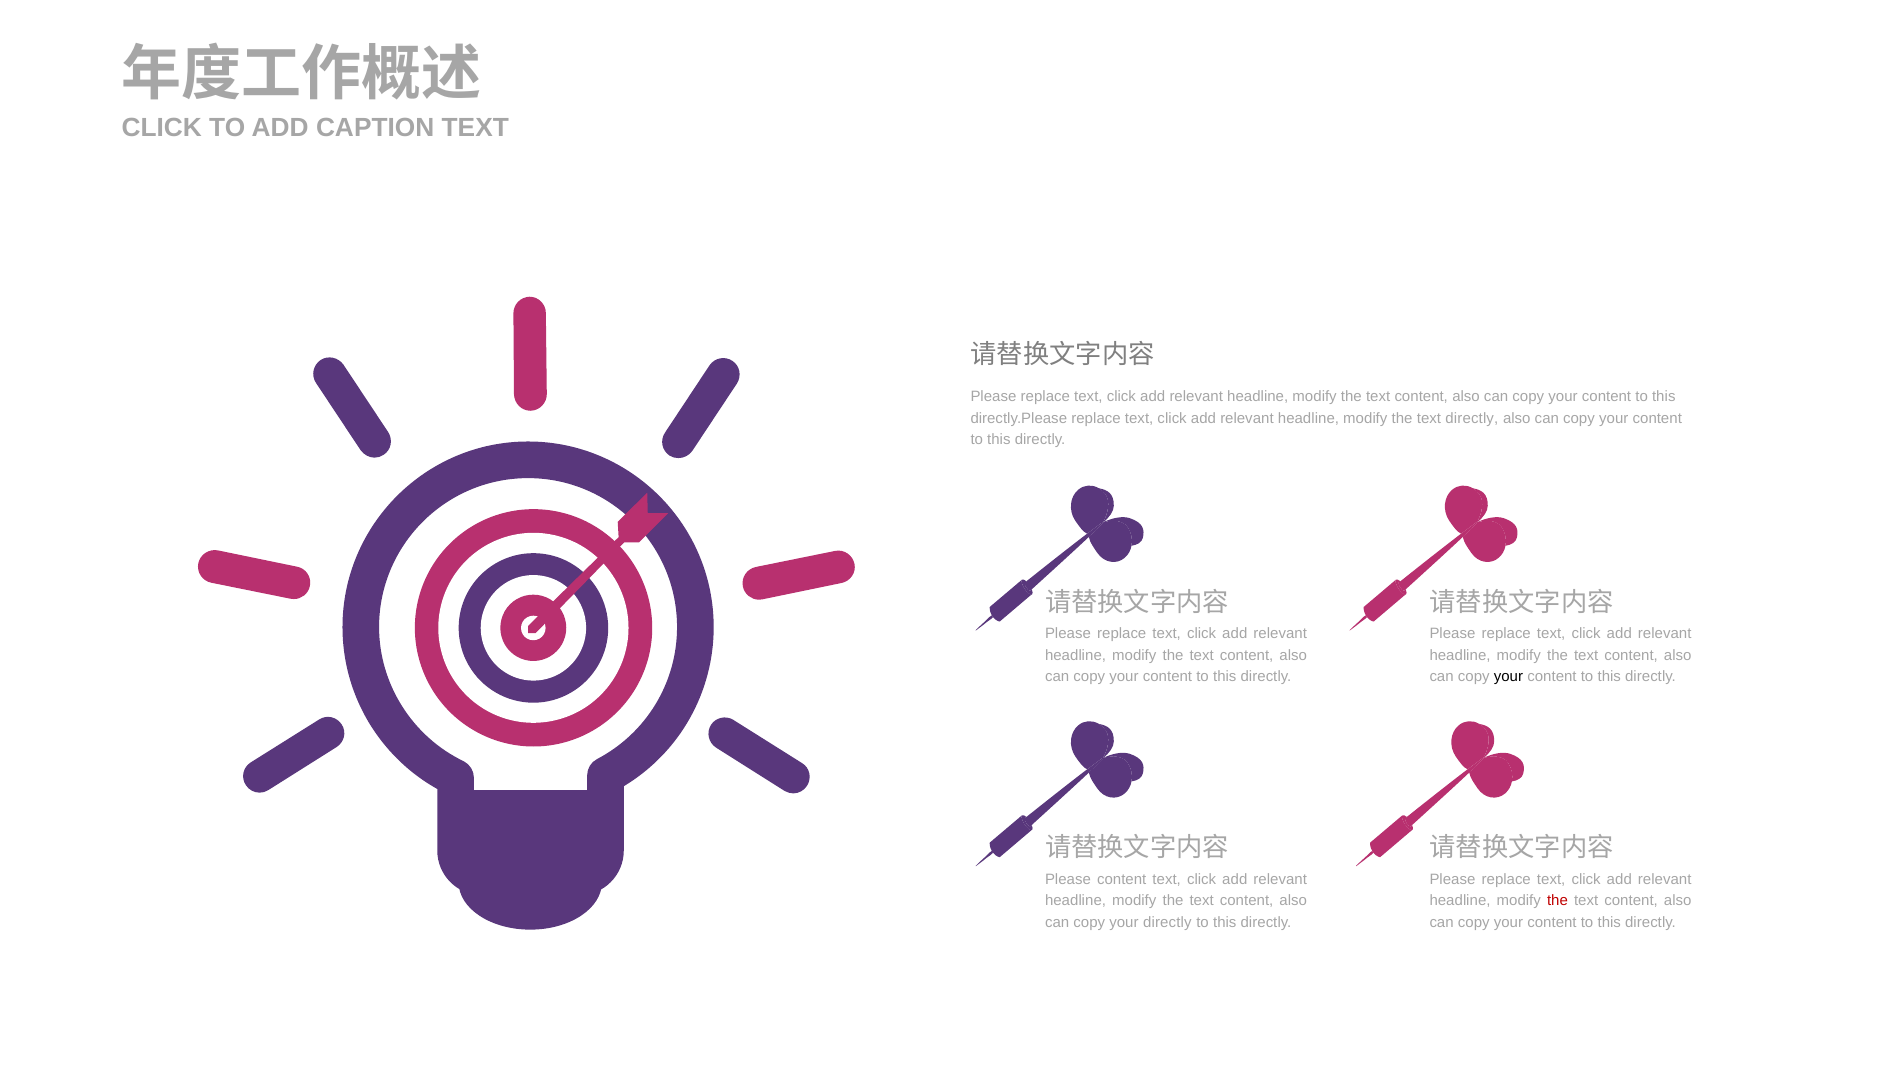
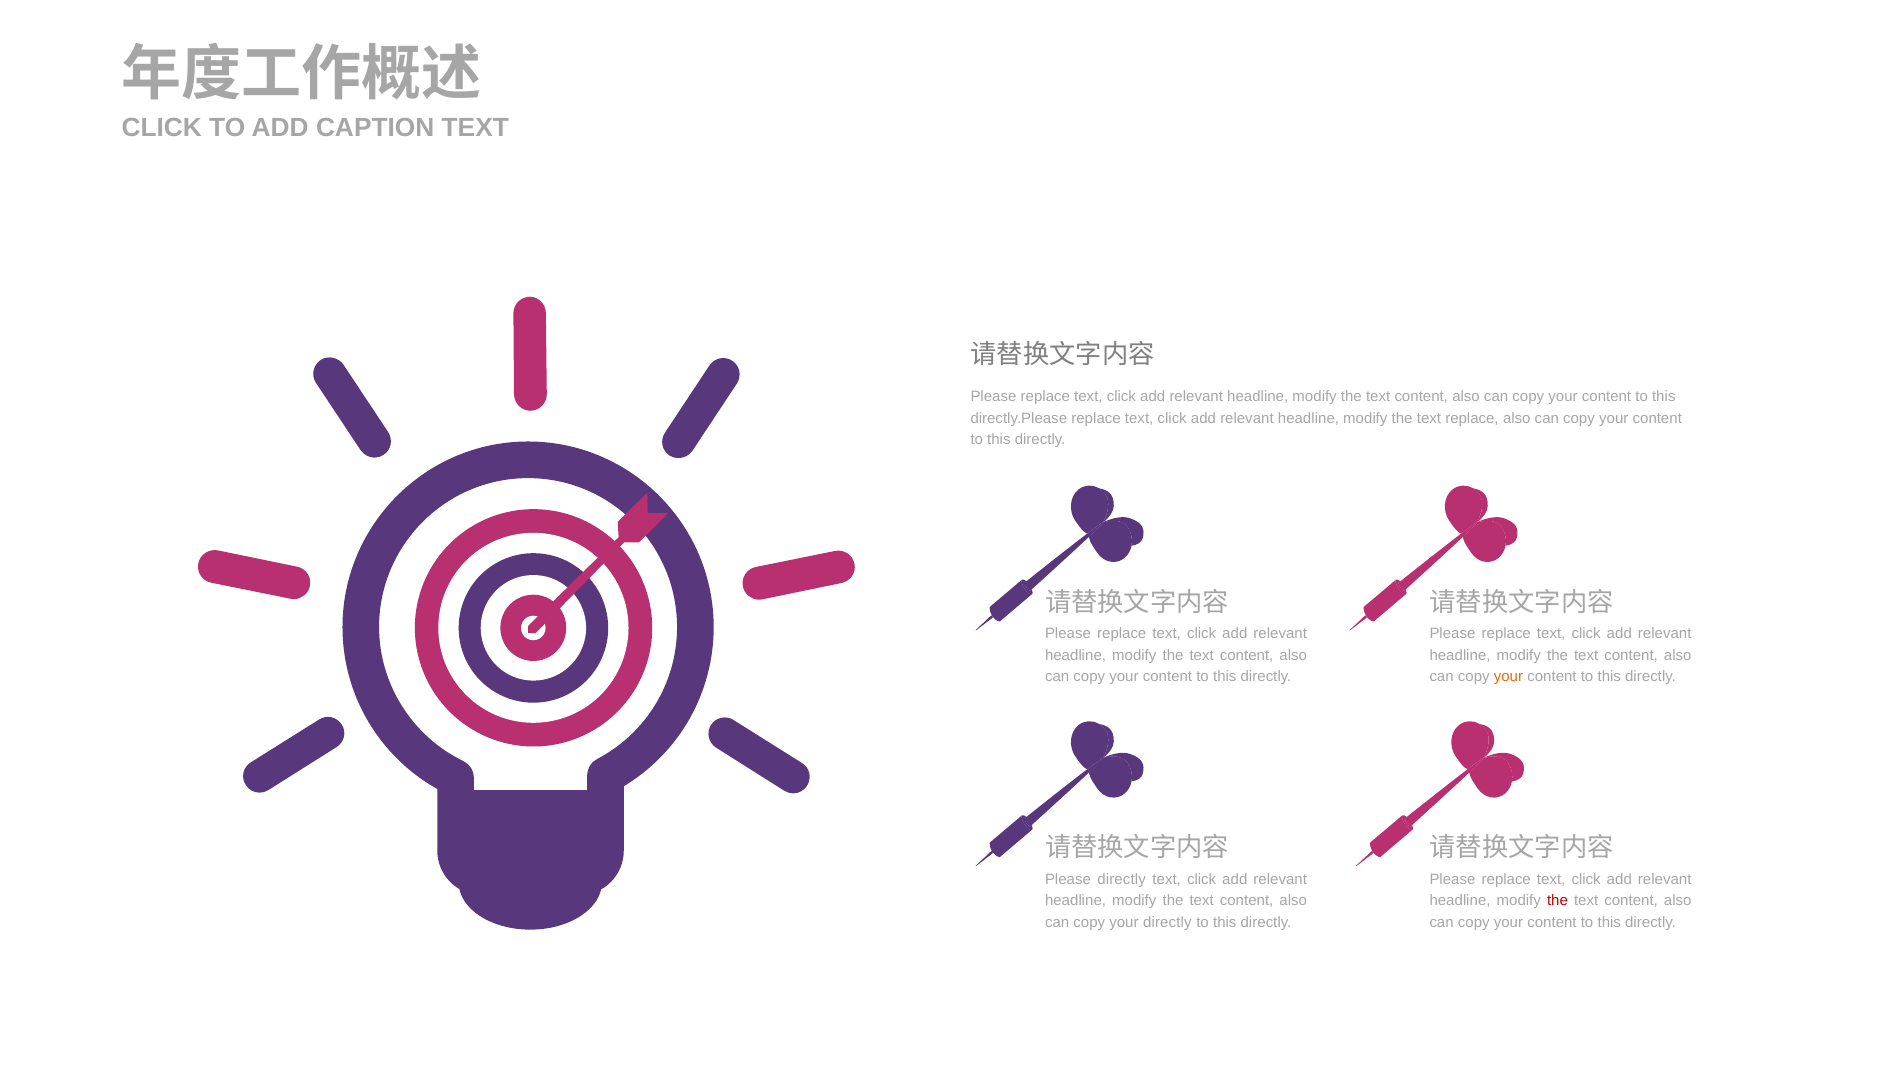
text directly: directly -> replace (1472, 418)
your colour: black -> orange (1508, 677)
Please content: content -> directly (1122, 879)
